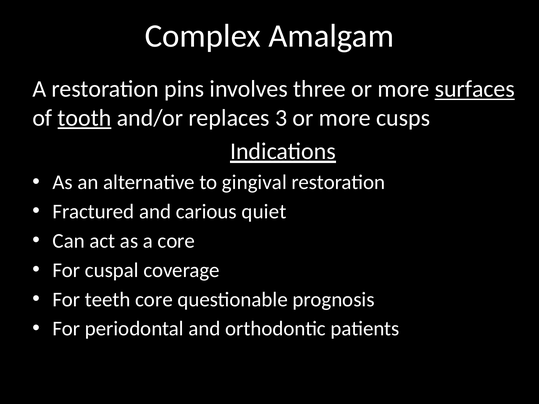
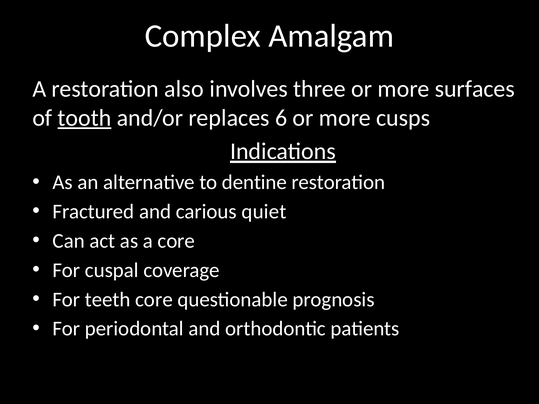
pins: pins -> also (184, 89)
surfaces underline: present -> none (475, 89)
3: 3 -> 6 (281, 118)
gingival: gingival -> dentine (254, 182)
